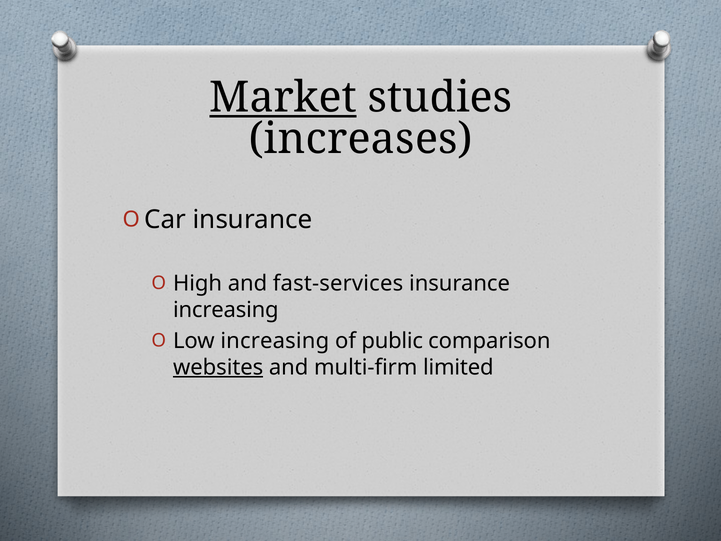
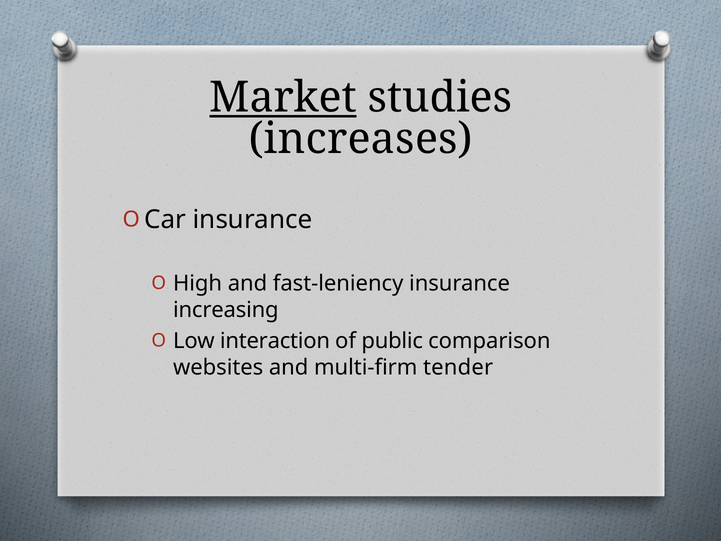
fast-services: fast-services -> fast-leniency (338, 284)
Low increasing: increasing -> interaction (275, 341)
websites underline: present -> none (218, 367)
limited: limited -> tender (458, 367)
